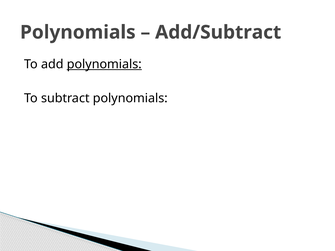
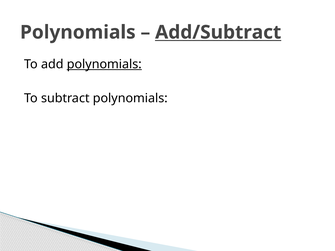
Add/Subtract underline: none -> present (218, 32)
